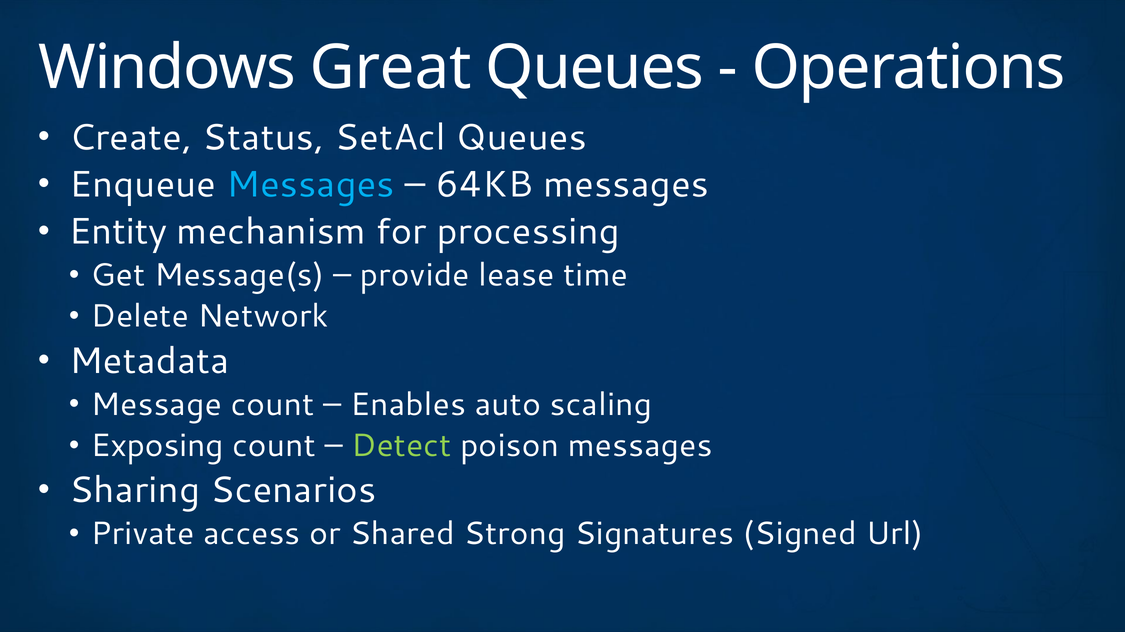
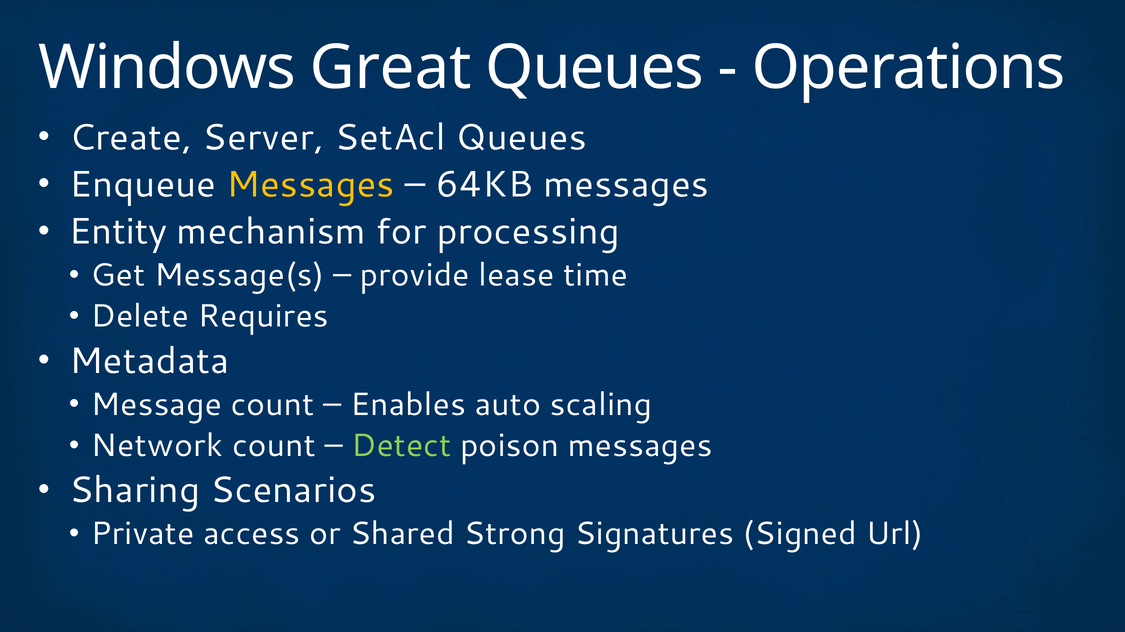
Status: Status -> Server (263, 138)
Messages colour: light blue -> yellow (310, 185)
Network: Network -> Requires (263, 317)
Exposing: Exposing -> Network (157, 446)
